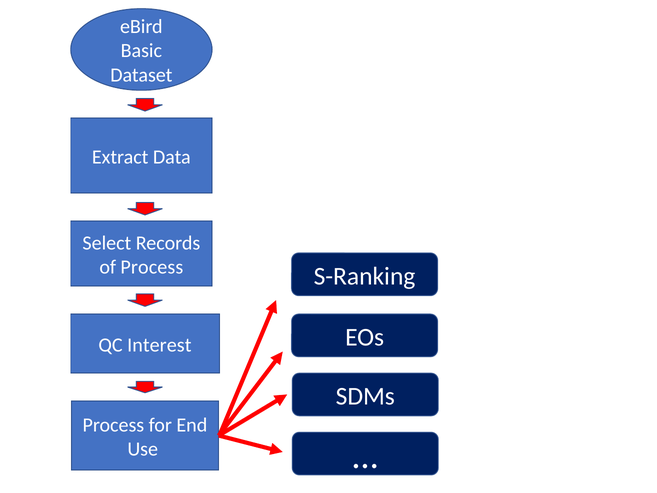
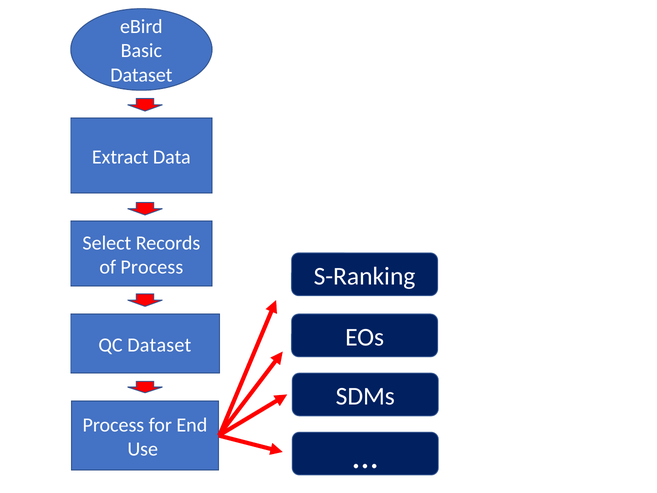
QC Interest: Interest -> Dataset (159, 345)
